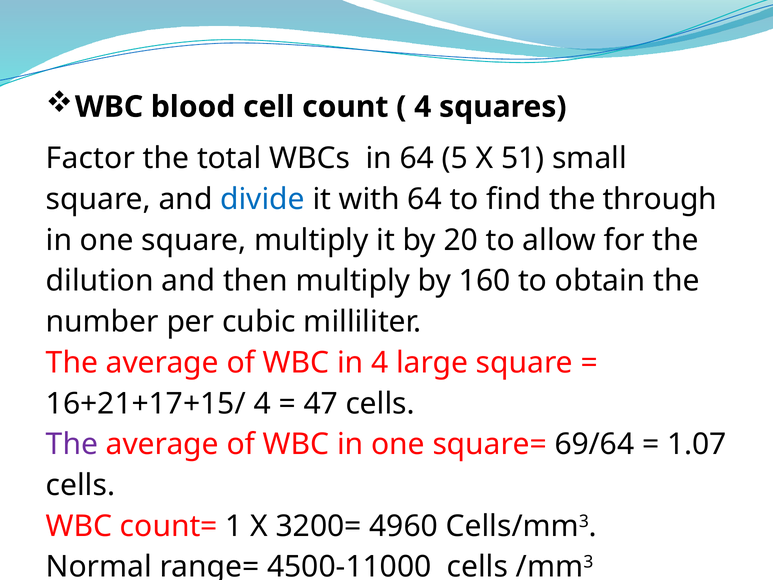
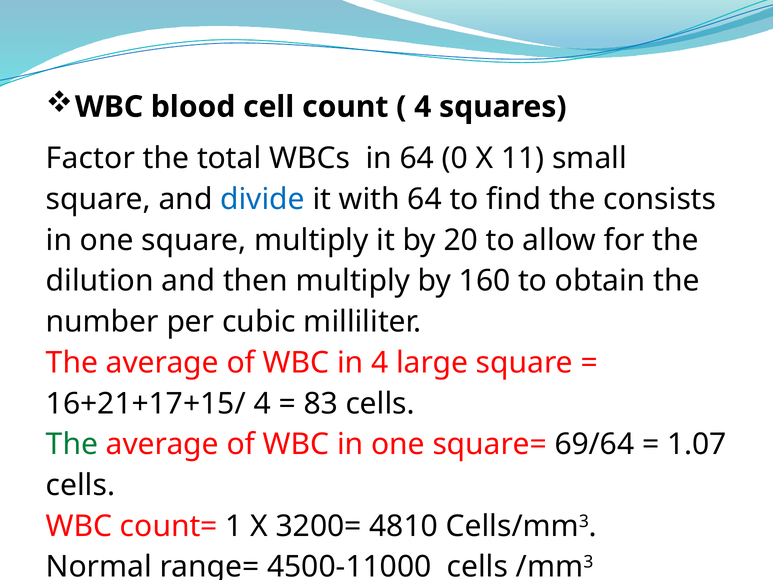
5: 5 -> 0 (455, 158)
51: 51 -> 11 (523, 158)
through: through -> consists (660, 199)
47: 47 -> 83 (321, 403)
The colour: purple -> green (72, 444)
4960: 4960 -> 4810 (404, 526)
